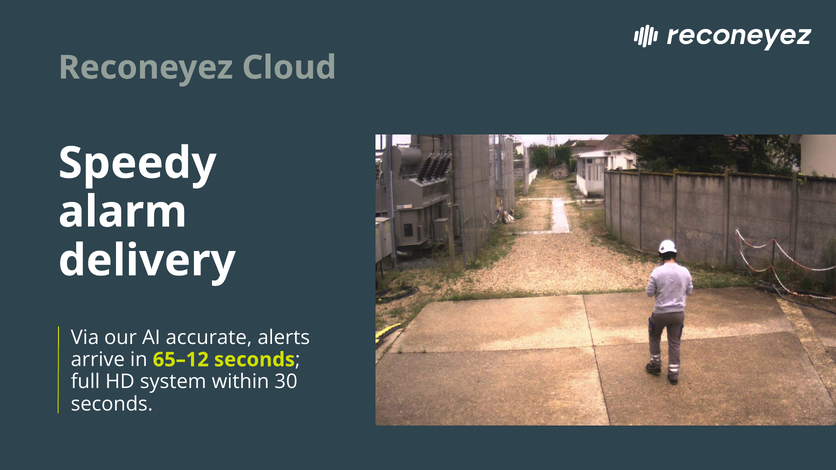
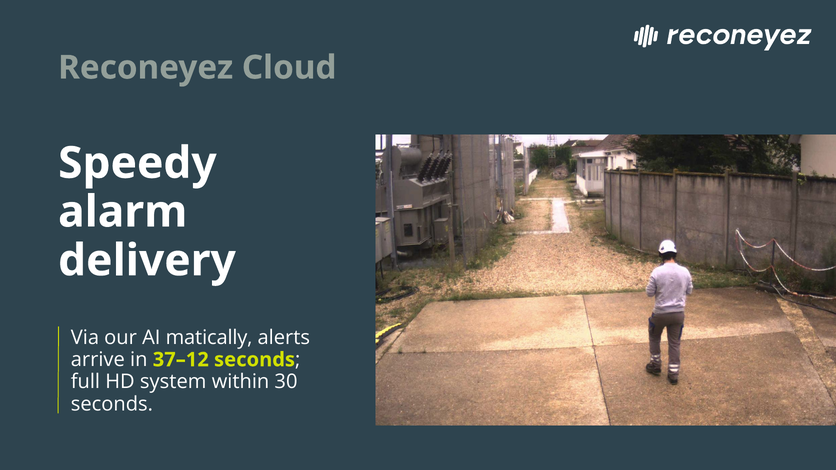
accurate: accurate -> matically (209, 338)
65–12: 65–12 -> 37–12 (181, 360)
